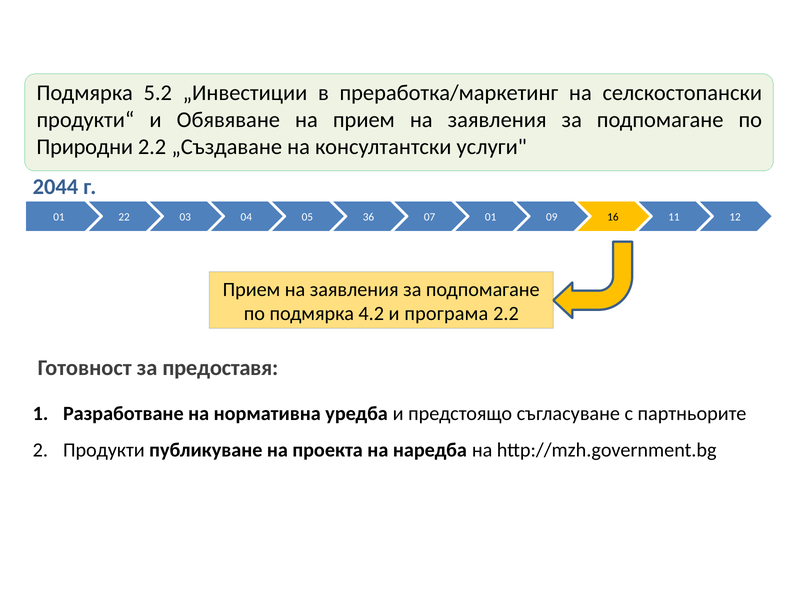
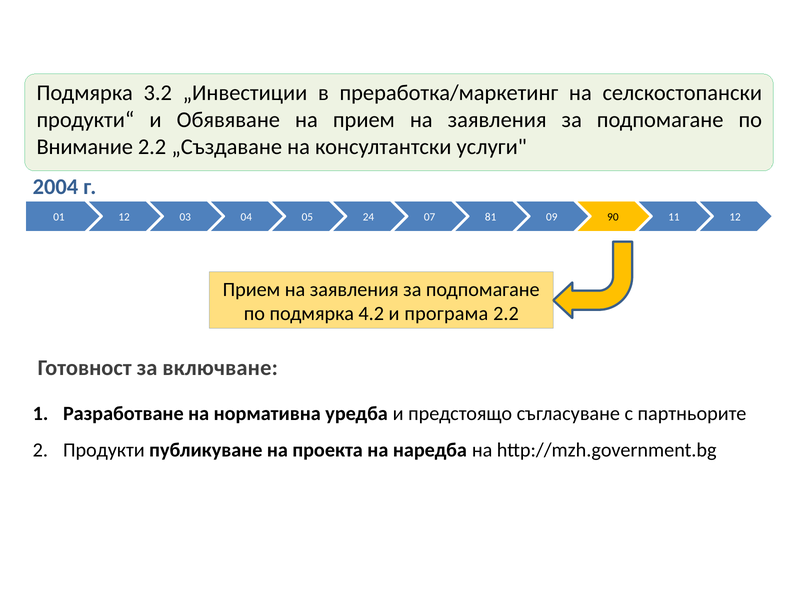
5.2: 5.2 -> 3.2 (158, 93)
Природни: Природни -> Внимание (85, 147)
2044: 2044 -> 2004 (55, 187)
01 22: 22 -> 12 (124, 217)
36: 36 -> 24 (368, 217)
07 01: 01 -> 81 (491, 217)
16: 16 -> 90 (613, 217)
предоставя: предоставя -> включване (220, 368)
